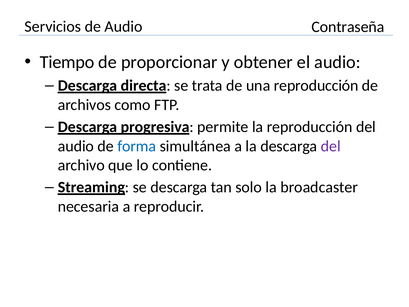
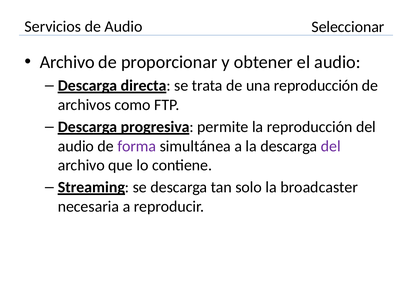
Contraseña: Contraseña -> Seleccionar (348, 27)
Tiempo: Tiempo -> Archivo (67, 62)
forma colour: blue -> purple (137, 146)
